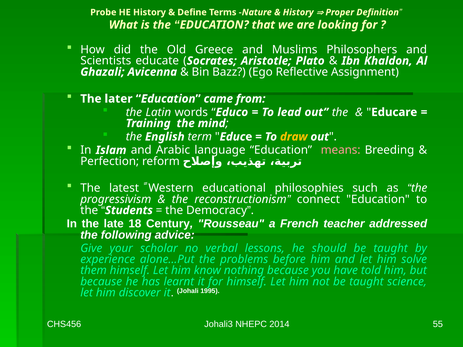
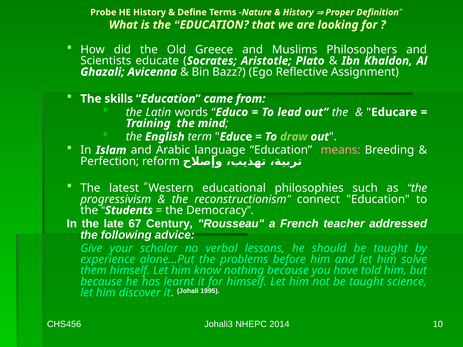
later: later -> skills (119, 99)
draw colour: yellow -> light green (294, 137)
18: 18 -> 67 (135, 224)
55: 55 -> 10 (438, 325)
